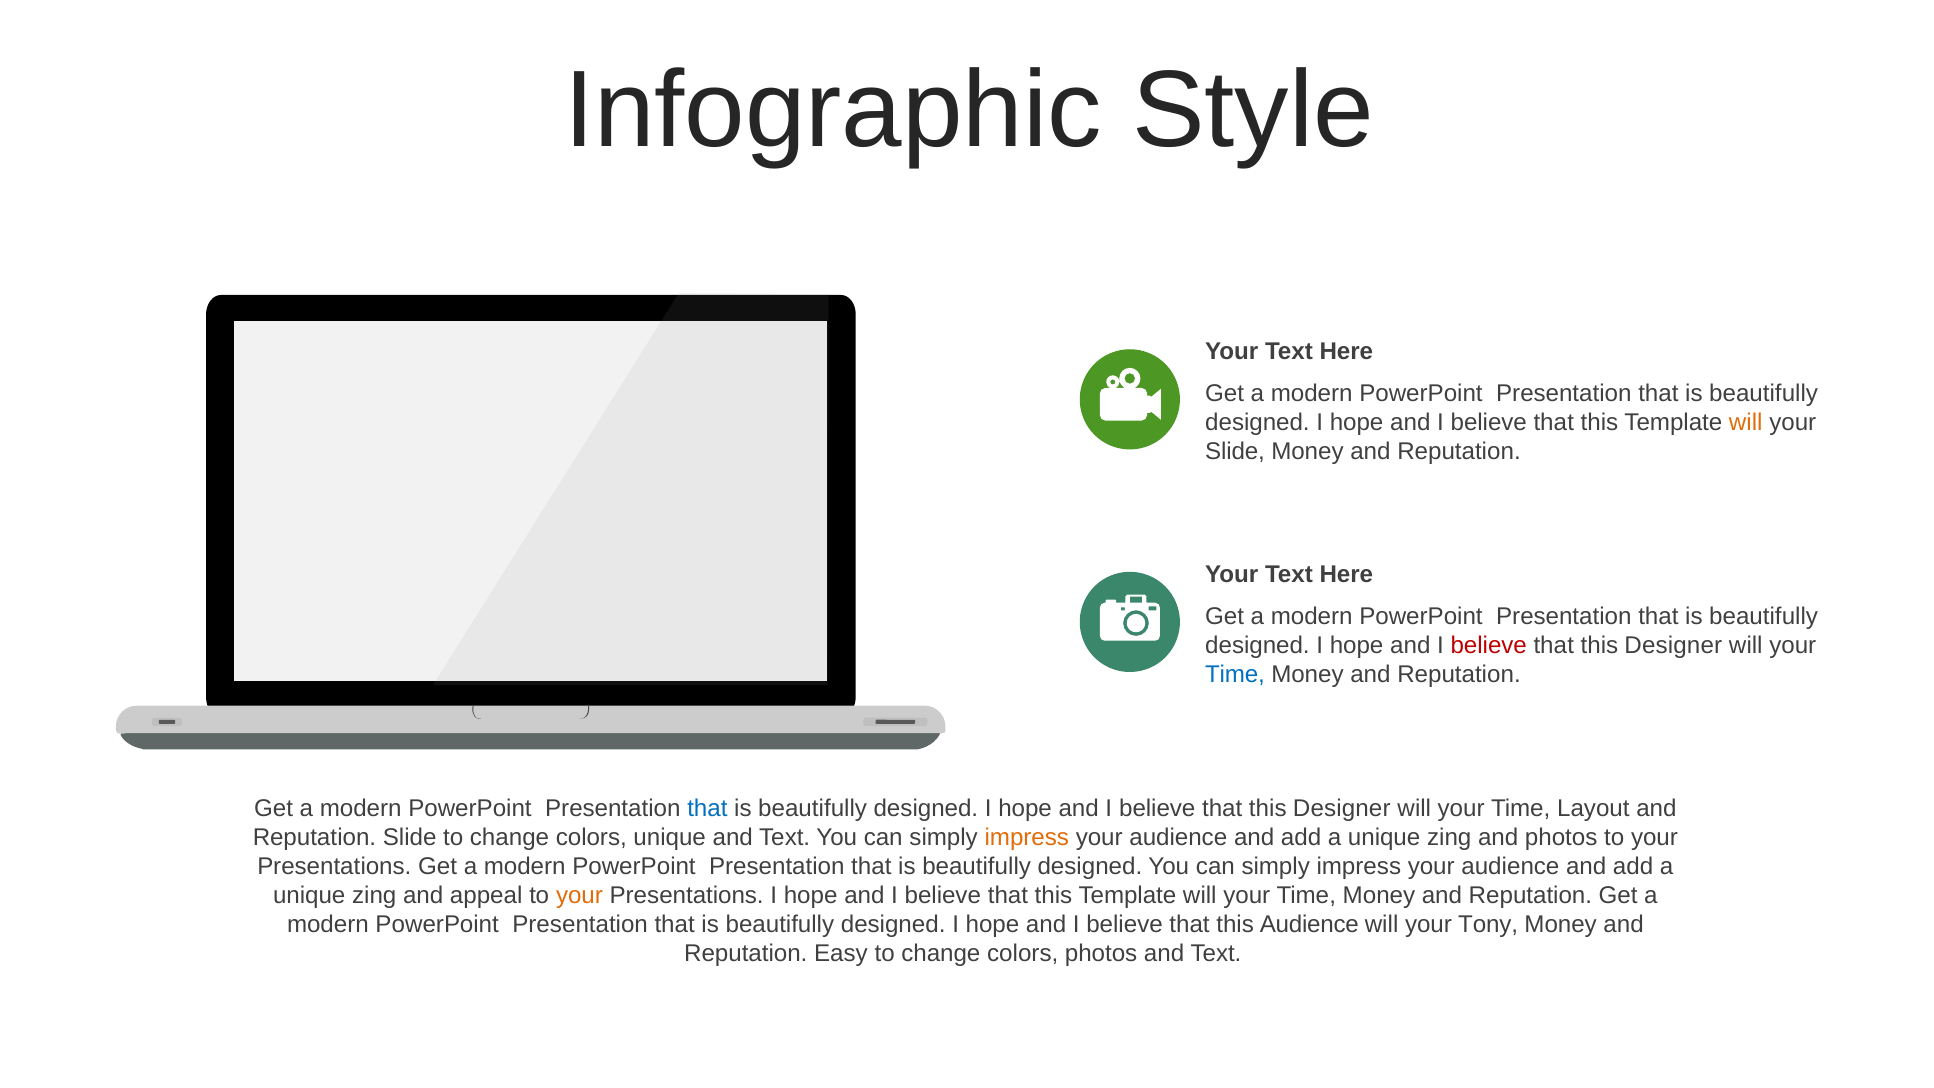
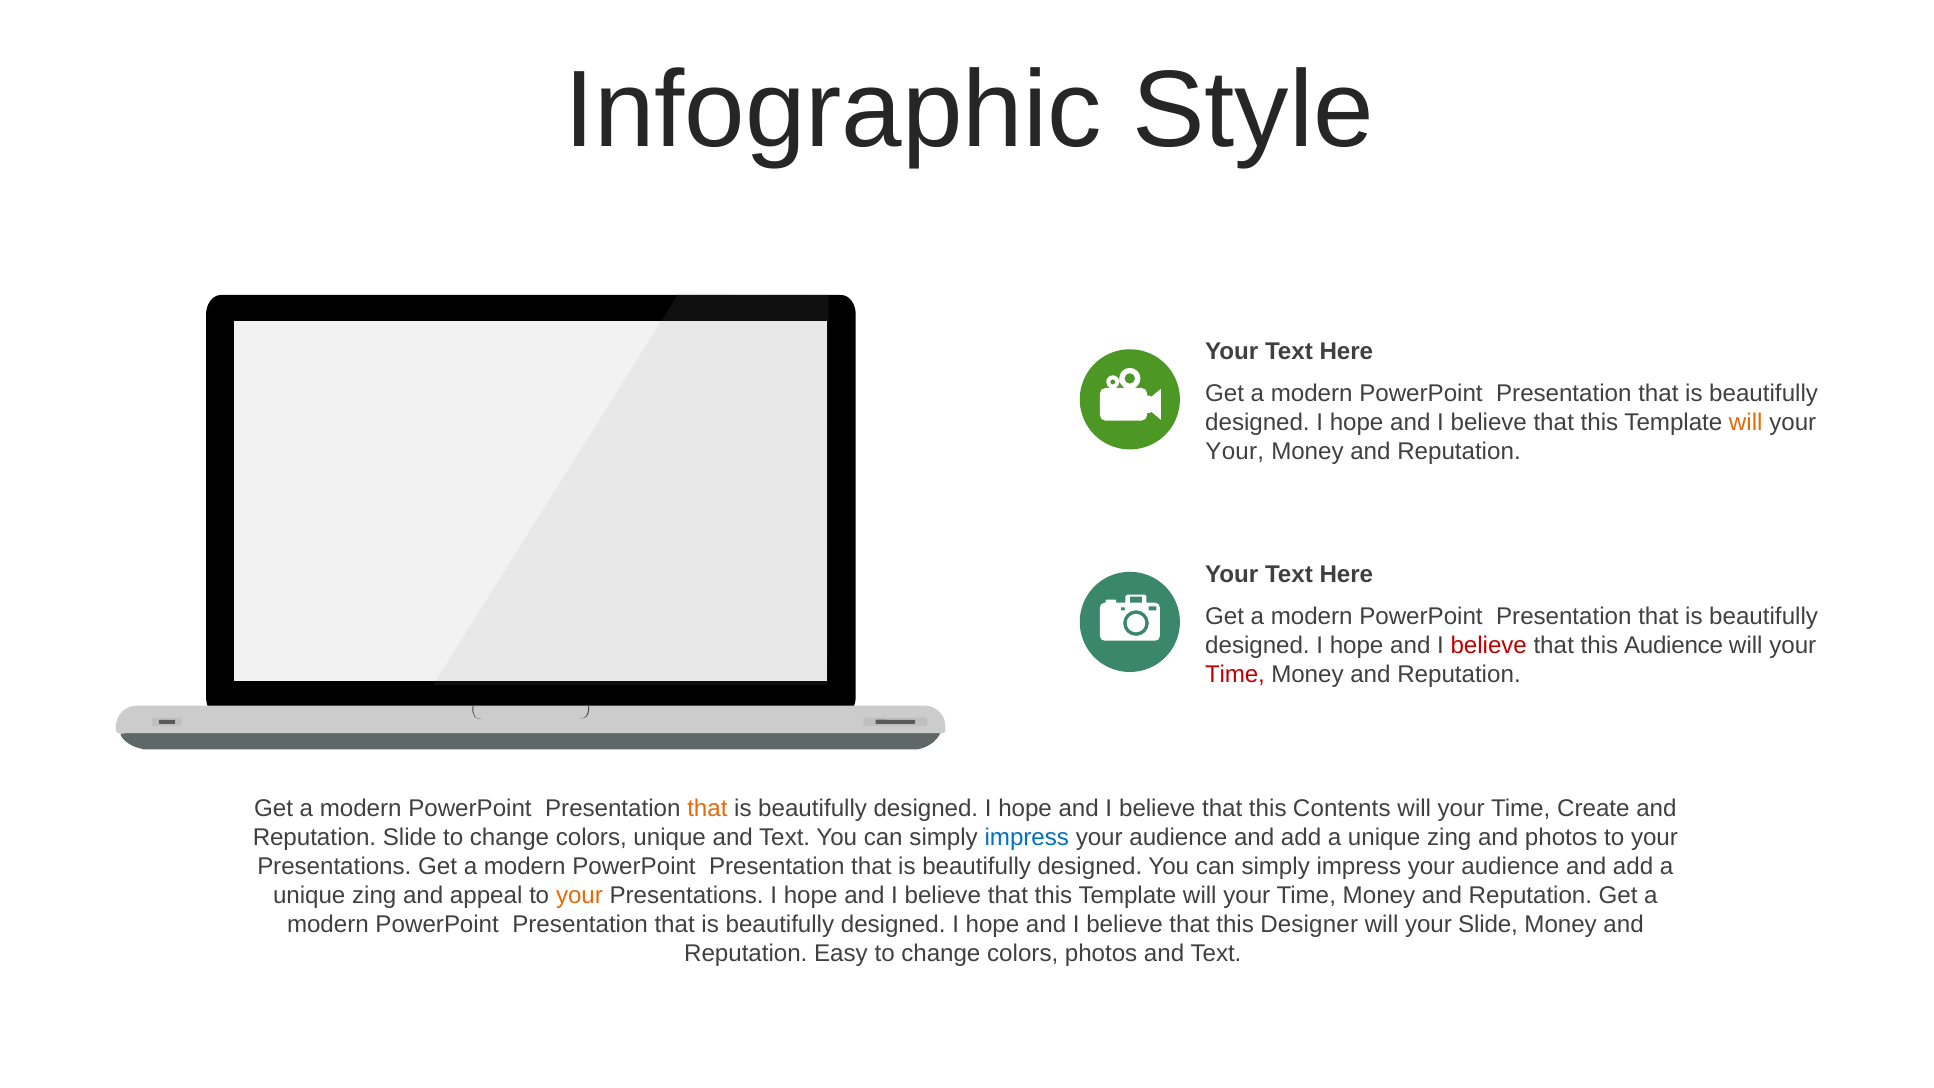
Slide: Slide -> Your (1235, 452)
Designer: Designer -> Audience (1674, 645)
Time colour: blue -> red (1235, 674)
that colour: blue -> orange (707, 808)
Designer: Designer -> Contents (1342, 808)
Layout: Layout -> Create (1593, 808)
impress colour: orange -> blue (1027, 837)
this Audience: Audience -> Designer (1309, 924)
your Tony: Tony -> Slide (1488, 924)
